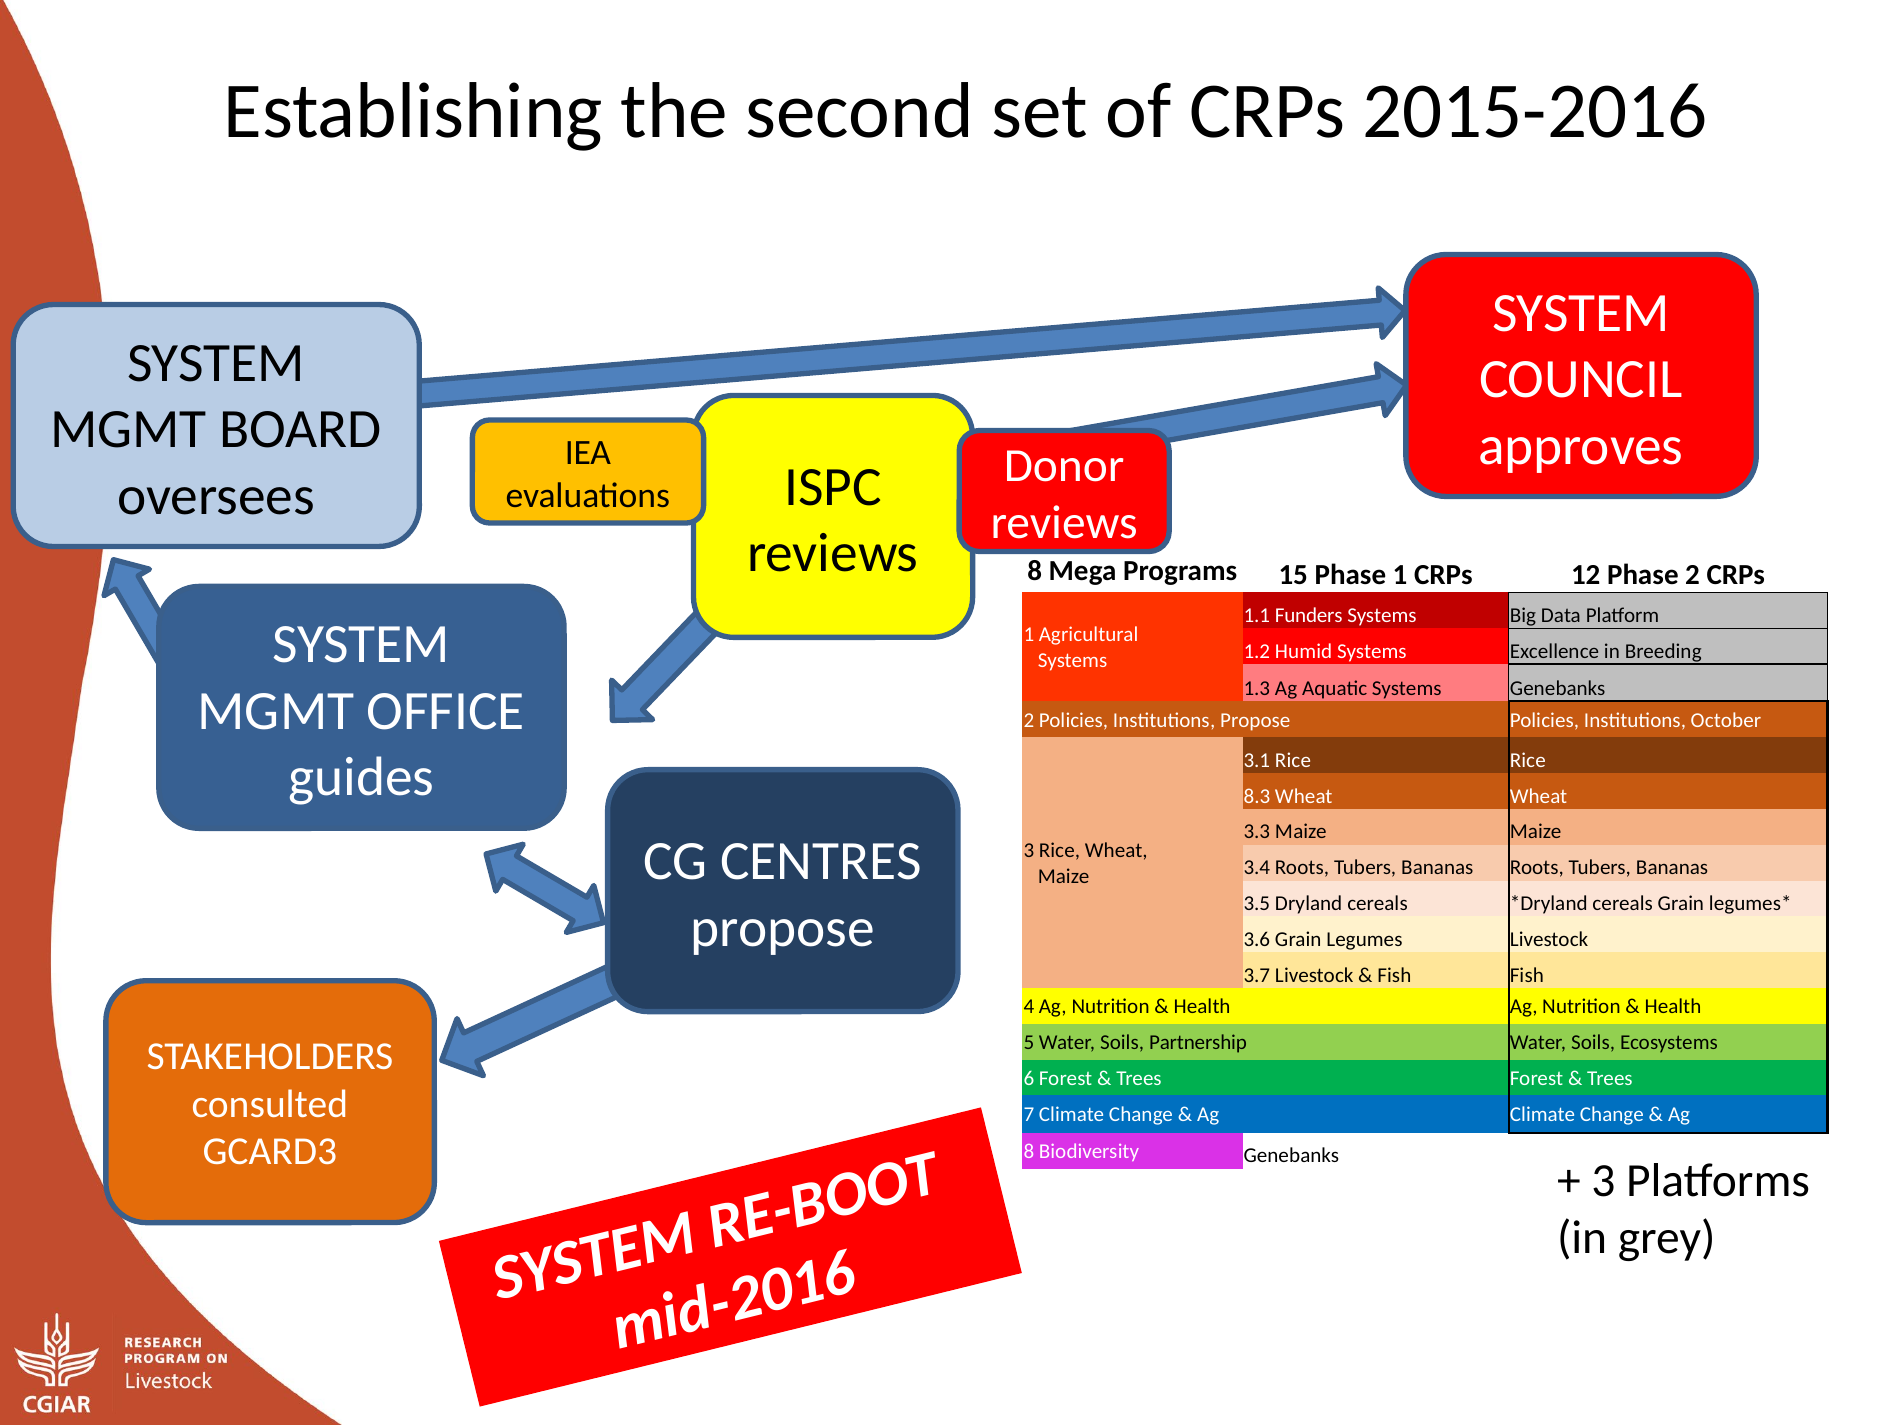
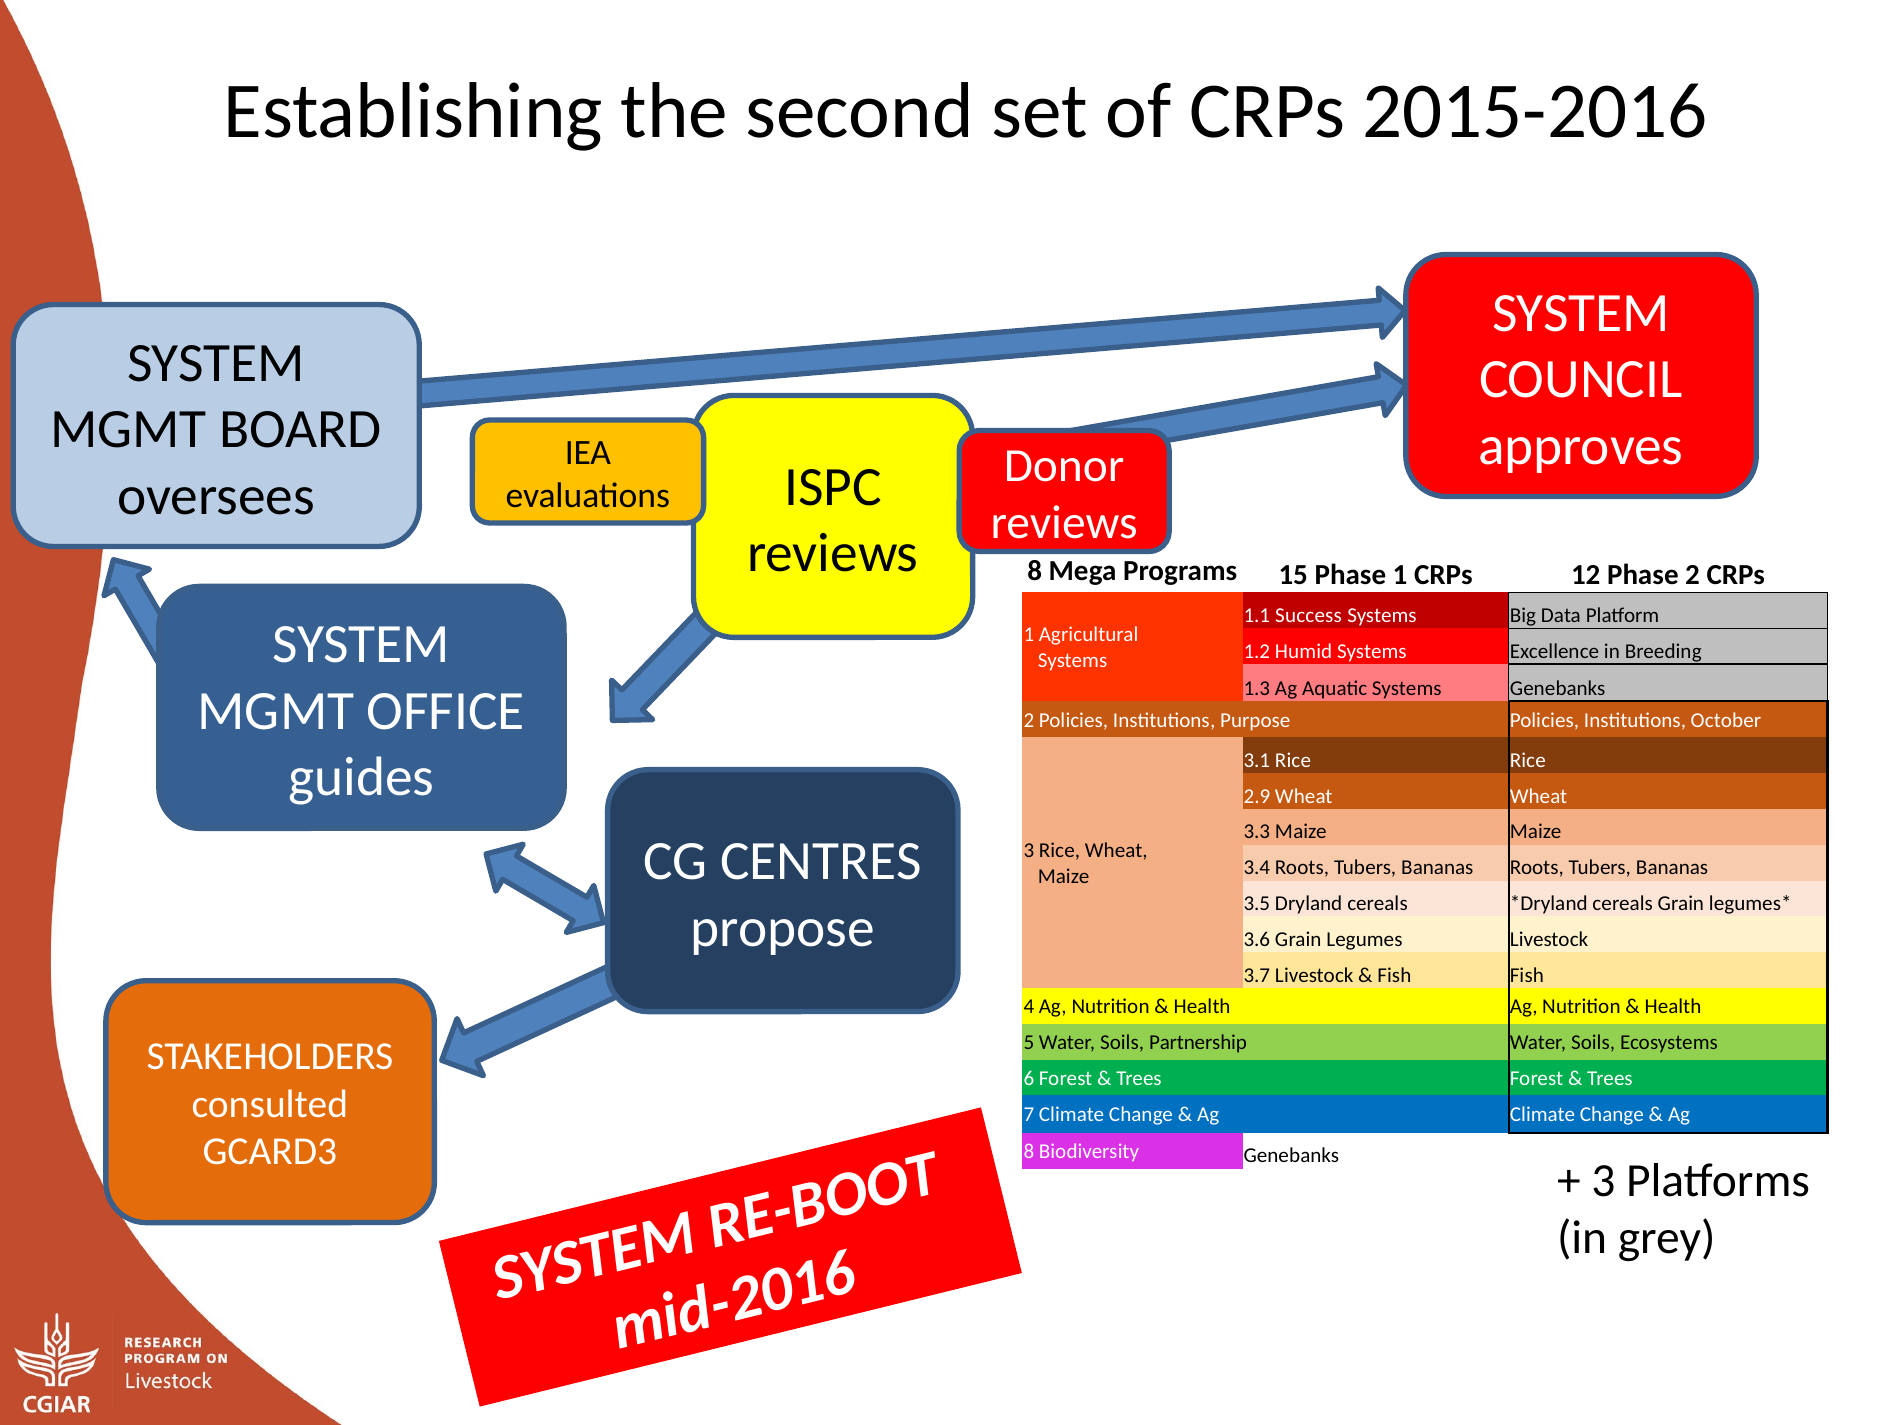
Funders: Funders -> Success (1309, 616)
Institutions Propose: Propose -> Purpose (1255, 720)
8.3: 8.3 -> 2.9 (1257, 796)
